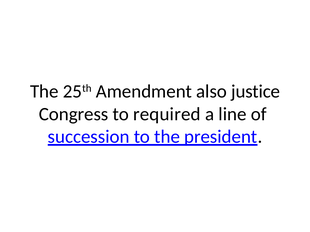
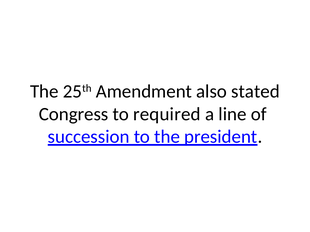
justice: justice -> stated (255, 92)
